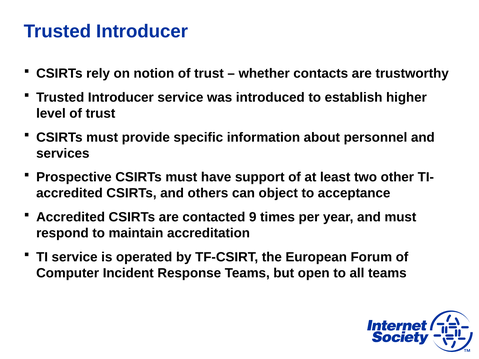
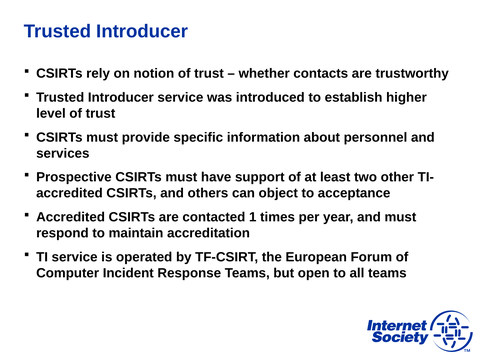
9: 9 -> 1 (253, 217)
